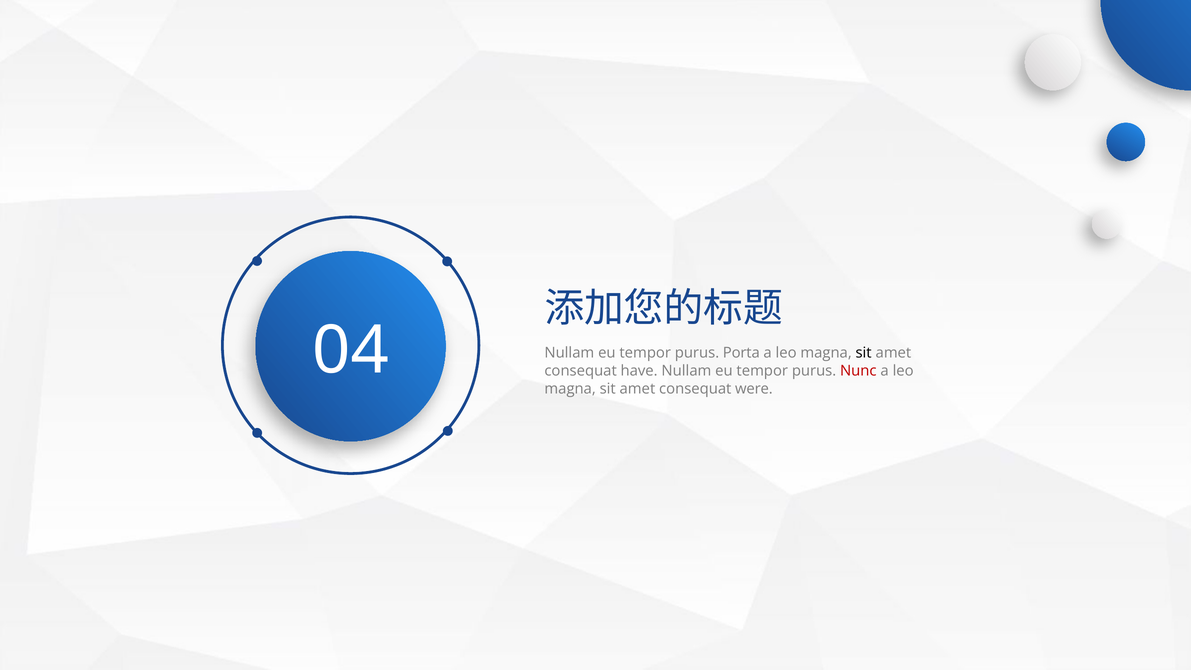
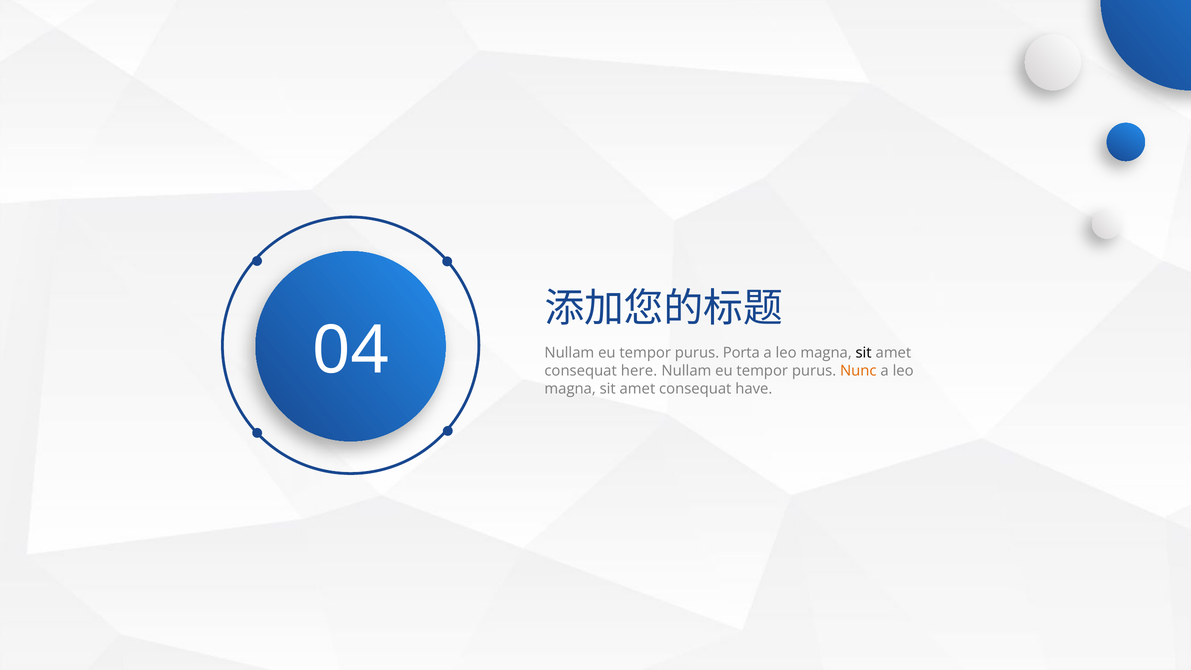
have: have -> here (639, 371)
Nunc colour: red -> orange (858, 371)
were: were -> have (754, 389)
